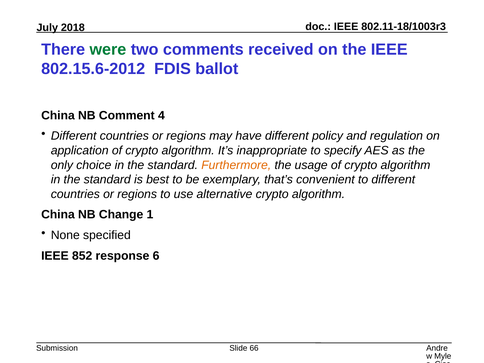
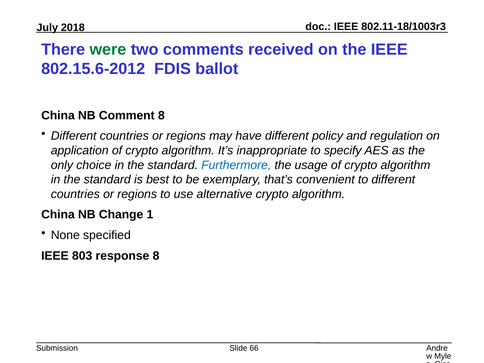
Comment 4: 4 -> 8 (161, 115)
Furthermore colour: orange -> blue (236, 165)
852: 852 -> 803 (82, 256)
response 6: 6 -> 8 (156, 256)
